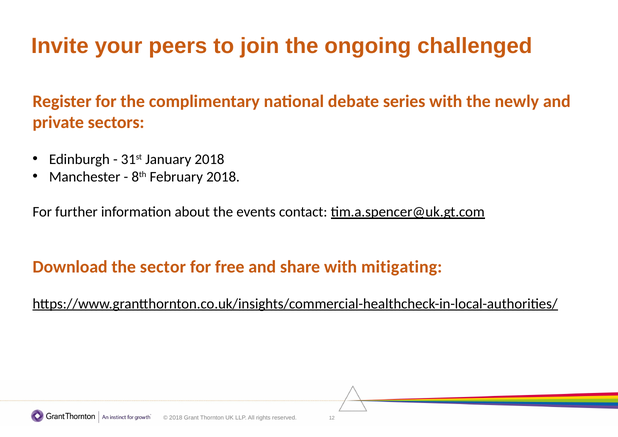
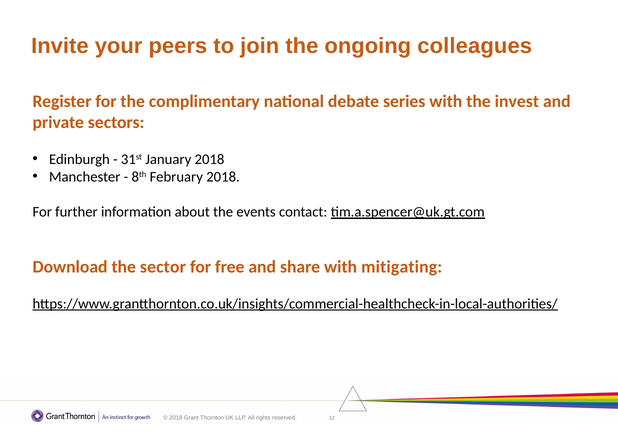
challenged: challenged -> colleagues (475, 46)
newly: newly -> invest (517, 101)
